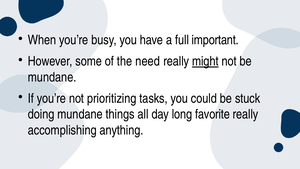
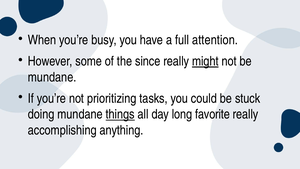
important: important -> attention (215, 40)
need: need -> since (148, 61)
things underline: none -> present (120, 114)
